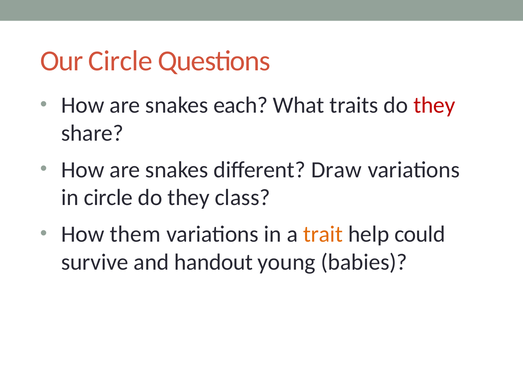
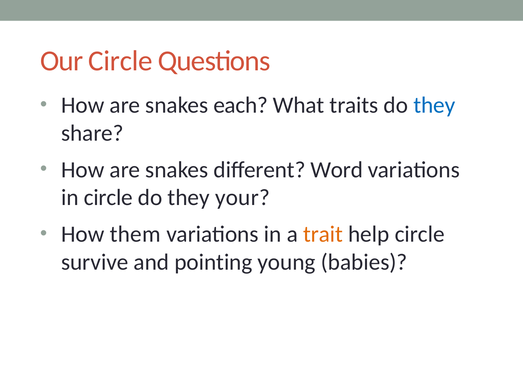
they colour: red -> blue (434, 105)
Draw: Draw -> Word (337, 170)
class: class -> your (242, 198)
help could: could -> circle (420, 234)
handout: handout -> pointing (213, 262)
